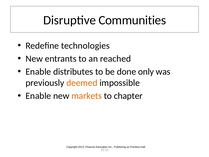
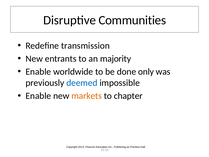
technologies: technologies -> transmission (85, 46)
reached: reached -> majority (116, 59)
distributes: distributes -> worldwide (73, 72)
deemed colour: orange -> blue (82, 83)
